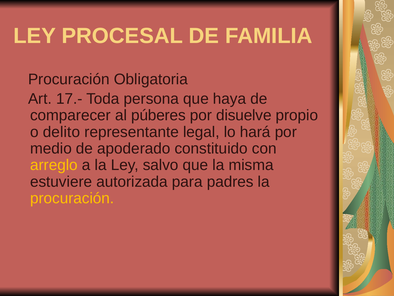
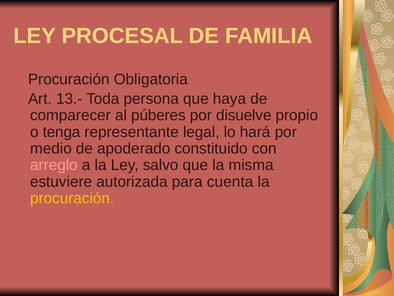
17.-: 17.- -> 13.- (69, 99)
delito: delito -> tenga (62, 132)
arreglo colour: yellow -> pink (54, 165)
padres: padres -> cuenta (230, 181)
